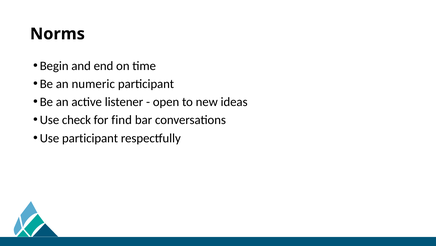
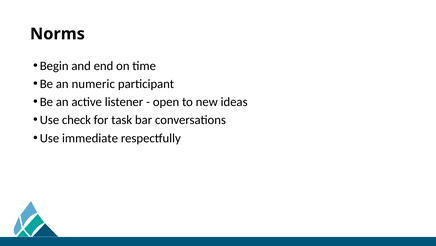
find: find -> task (122, 120)
Use participant: participant -> immediate (90, 138)
